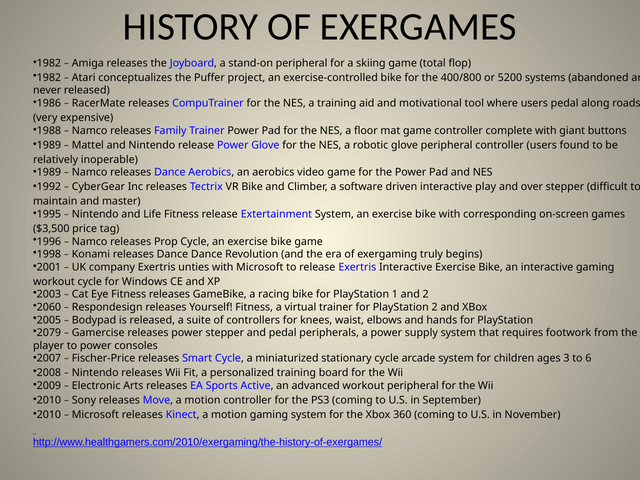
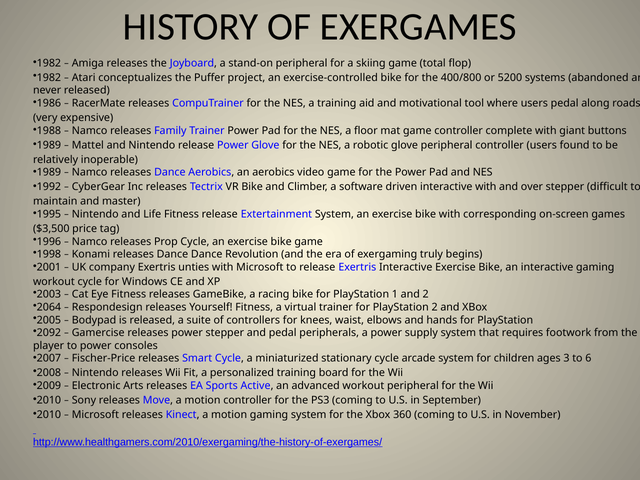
interactive play: play -> with (486, 187)
2060: 2060 -> 2064 (49, 307)
2079: 2079 -> 2092 (49, 333)
